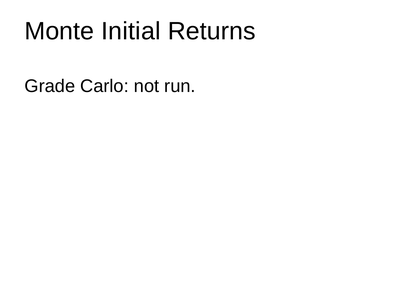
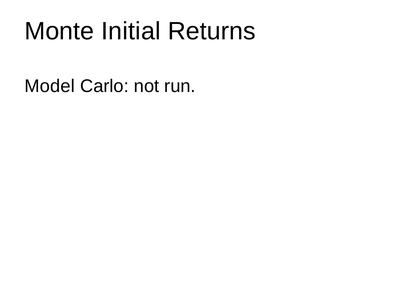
Grade: Grade -> Model (50, 86)
